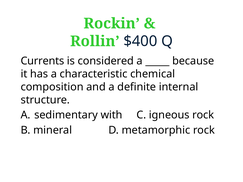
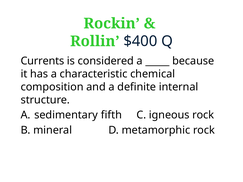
with: with -> fifth (111, 115)
